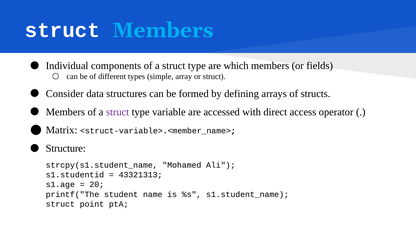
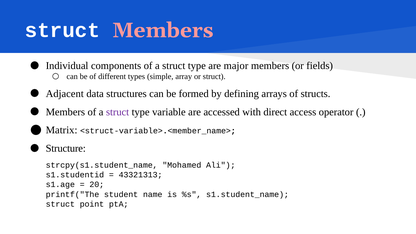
Members colour: light blue -> pink (163, 30)
which: which -> major (236, 66)
Consider: Consider -> Adjacent (65, 94)
